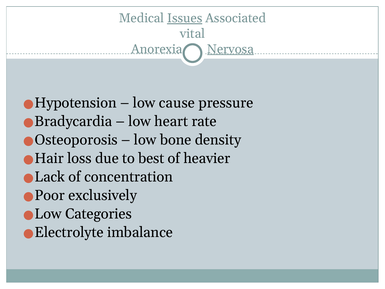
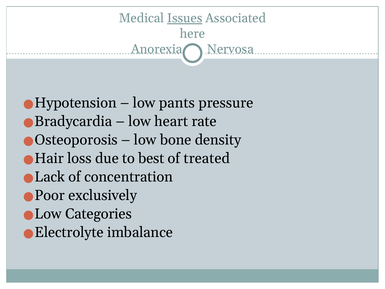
vital: vital -> here (193, 34)
Nervosa underline: present -> none (230, 49)
cause: cause -> pants (177, 103)
heavier: heavier -> treated (207, 158)
